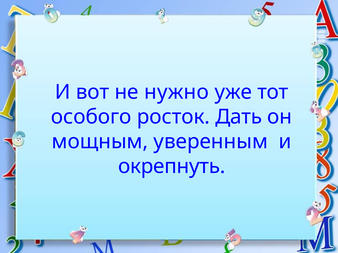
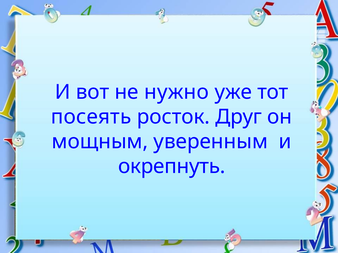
особого: особого -> посеять (91, 117)
Дать: Дать -> Друг (239, 117)
